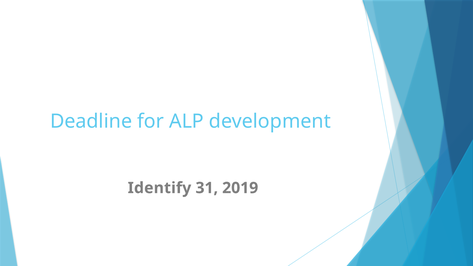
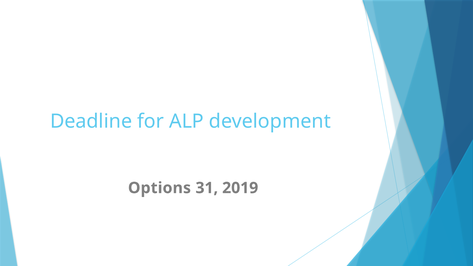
Identify: Identify -> Options (159, 188)
